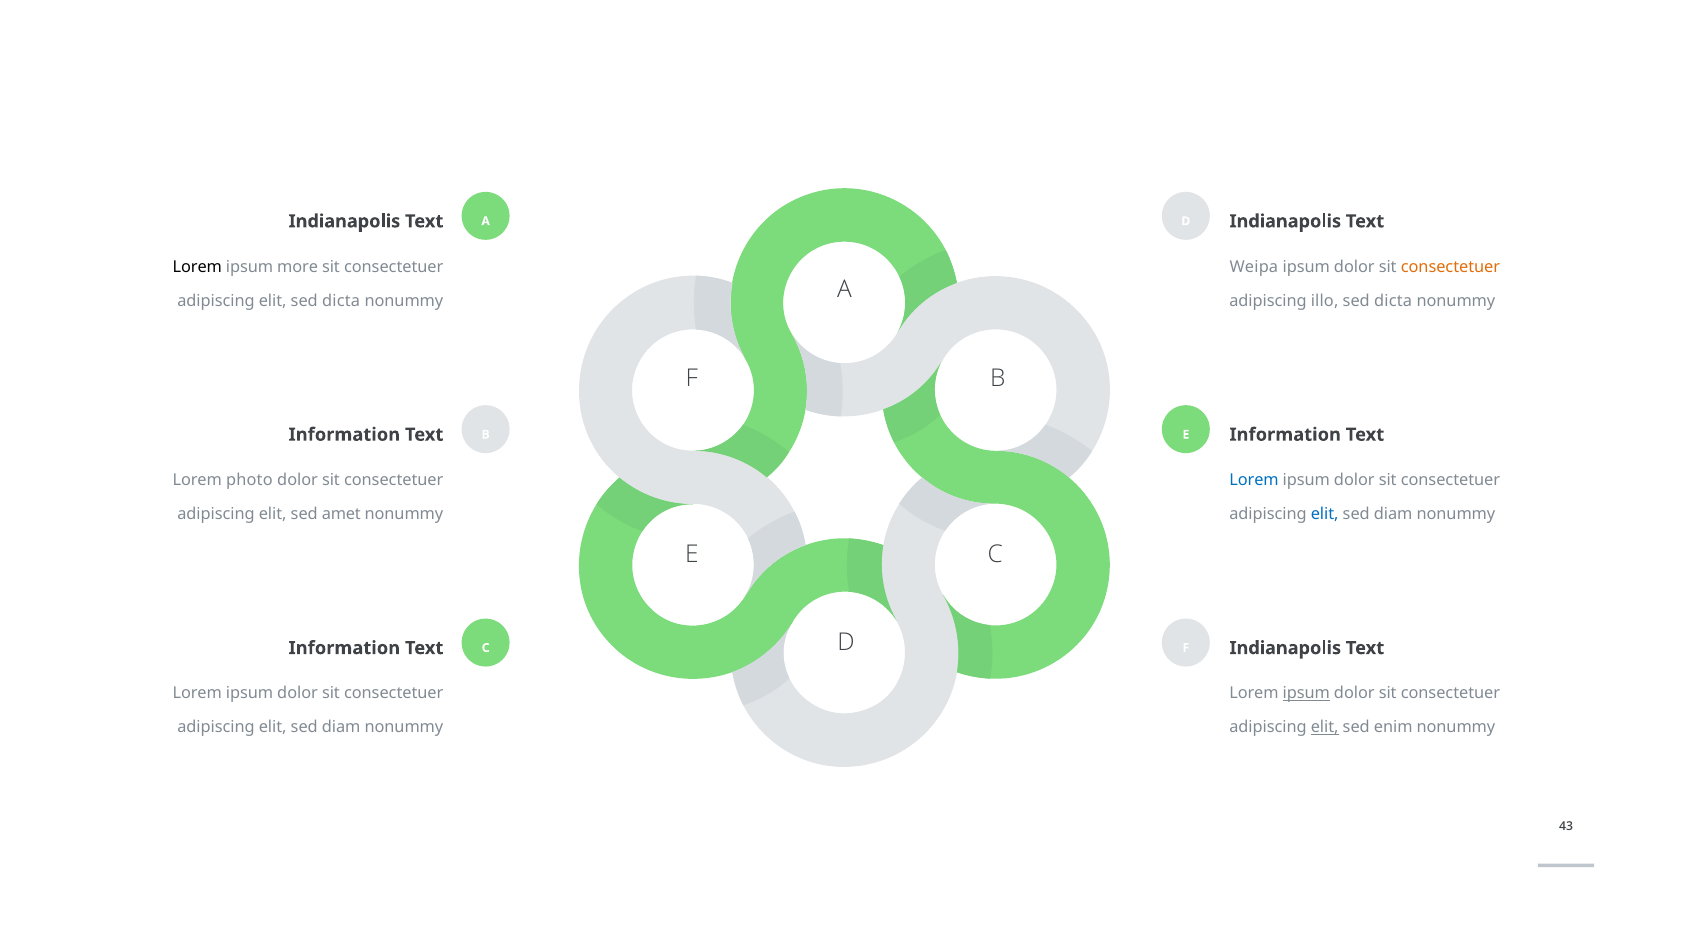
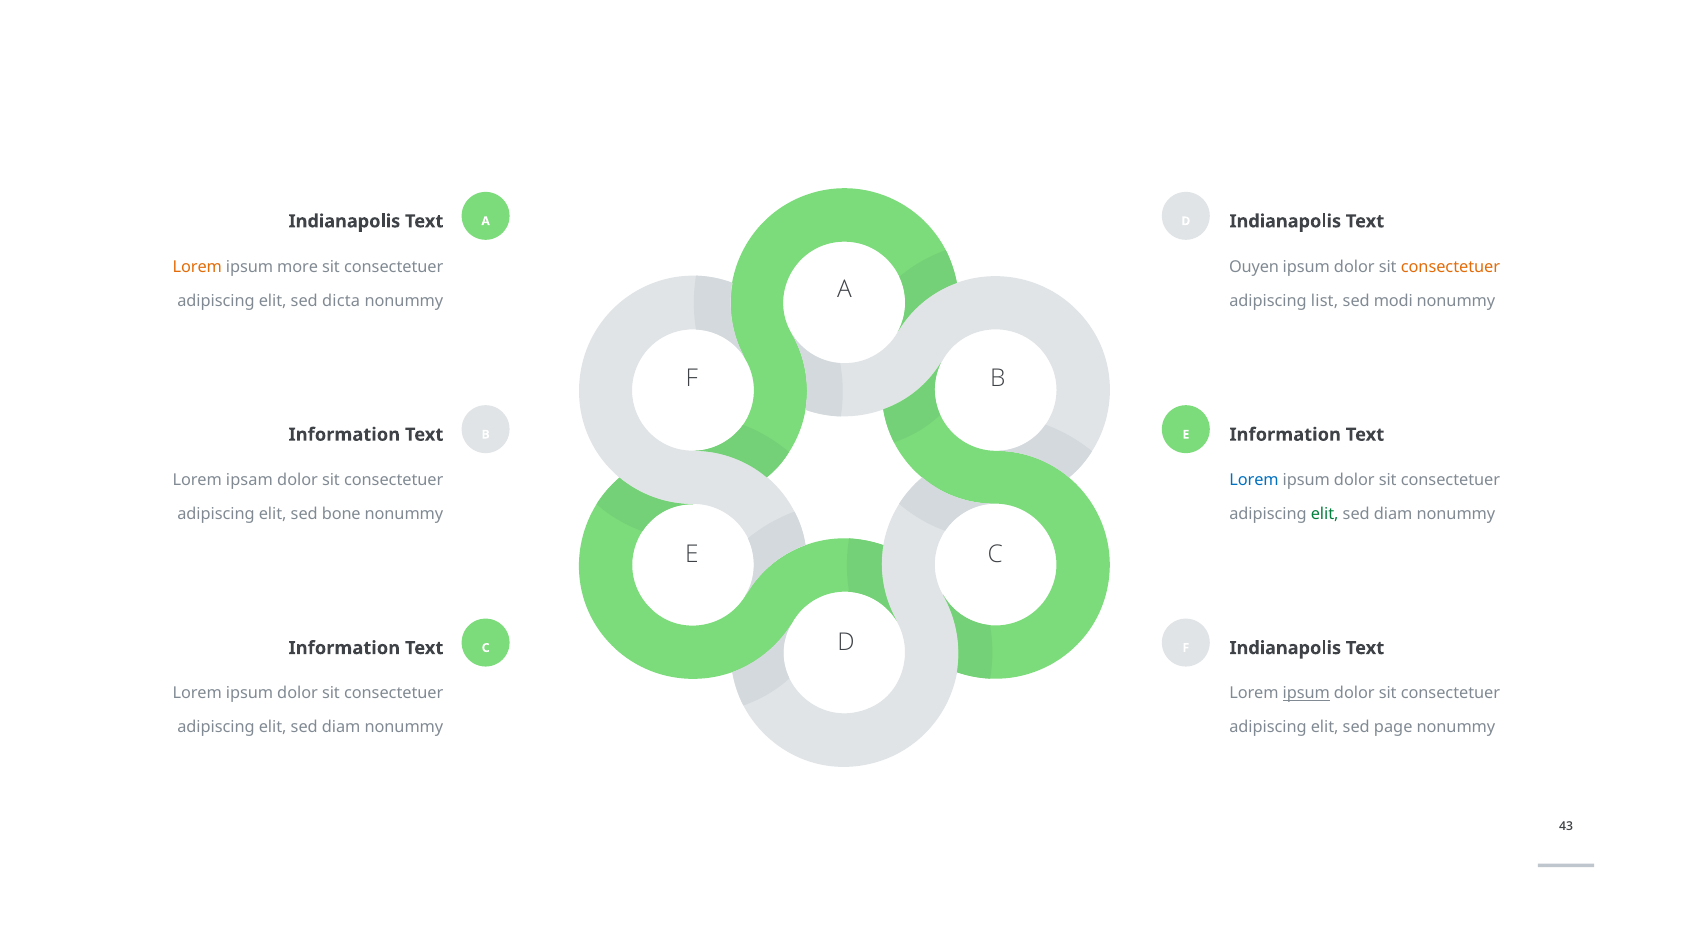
Lorem colour: black -> orange (197, 267)
Weipa: Weipa -> Ouyen (1254, 267)
illo: illo -> list (1325, 301)
dicta: dicta -> modi (1393, 301)
photo: photo -> ipsam (249, 480)
amet: amet -> bone (341, 514)
elit colour: blue -> green (1325, 514)
elit underline: present -> none (1325, 727)
enim: enim -> page (1393, 727)
